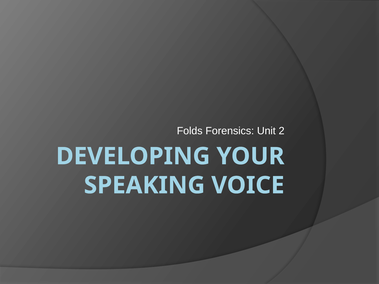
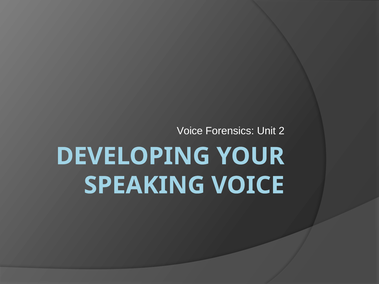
Folds: Folds -> Voice (190, 131)
